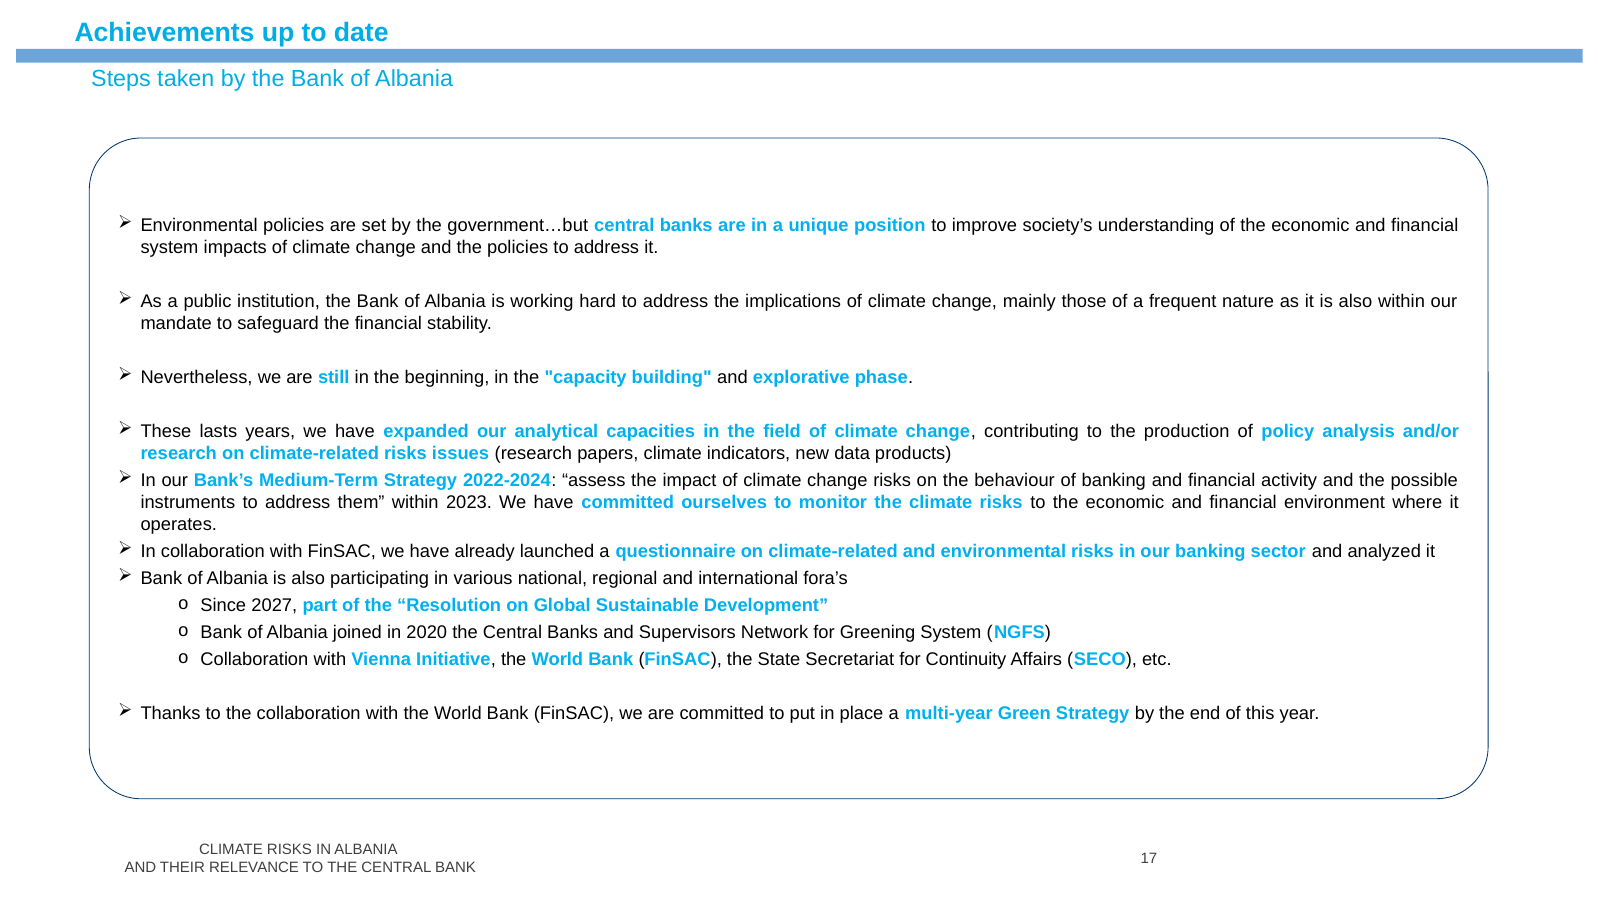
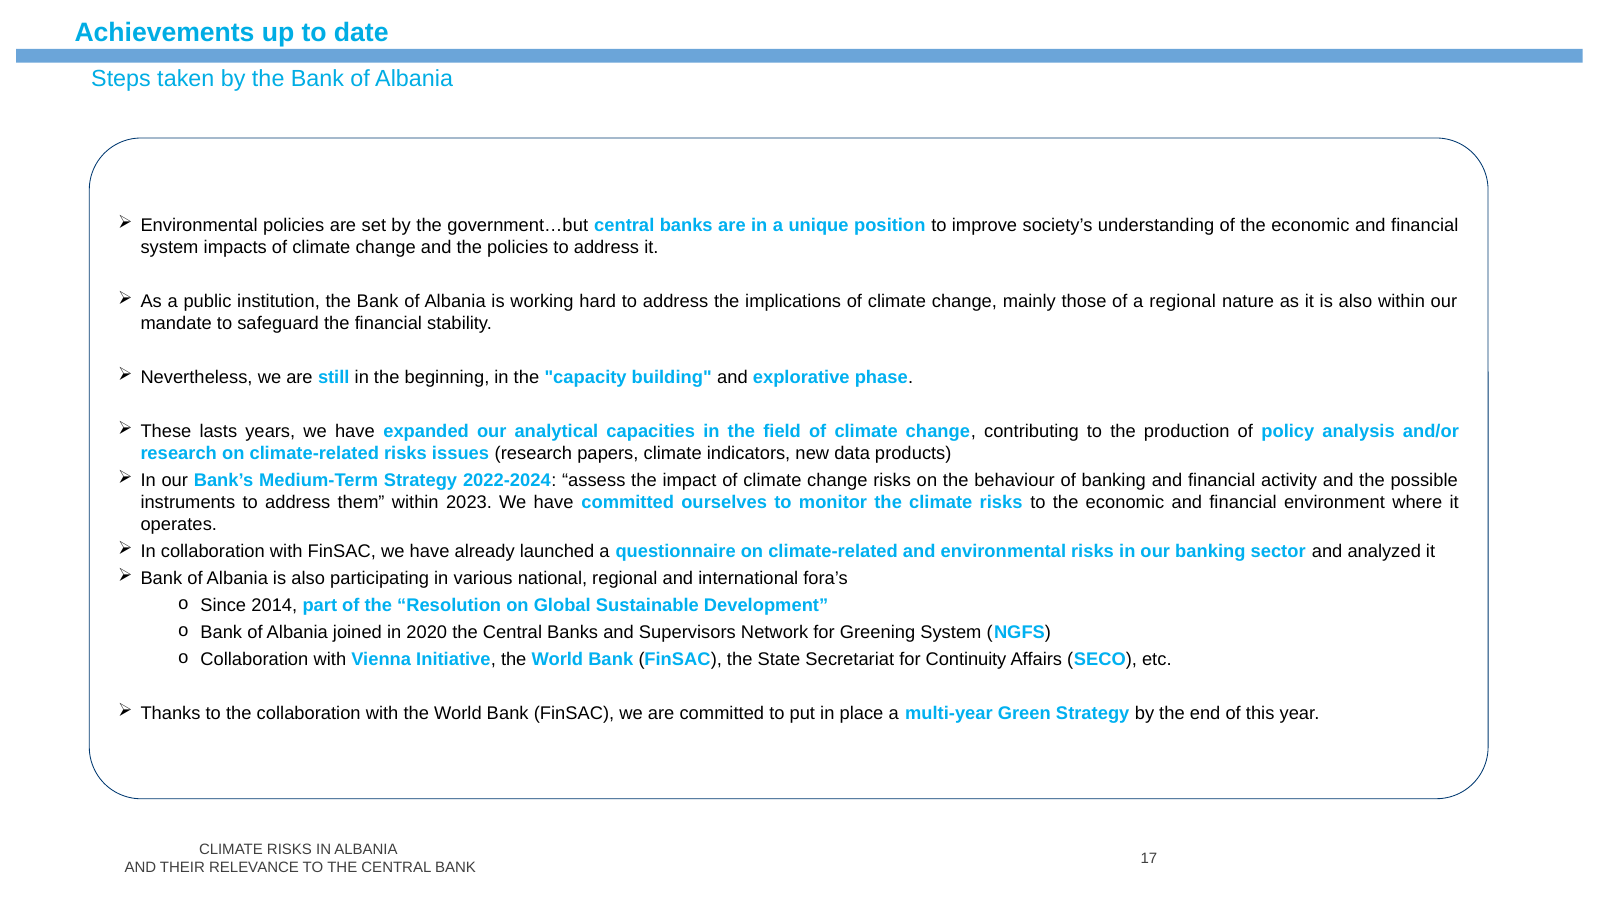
a frequent: frequent -> regional (1183, 302)
2027: 2027 -> 2014 (274, 605)
